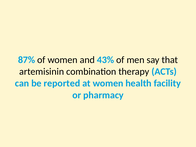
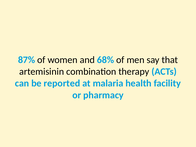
43%: 43% -> 68% (106, 60)
at women: women -> malaria (108, 83)
